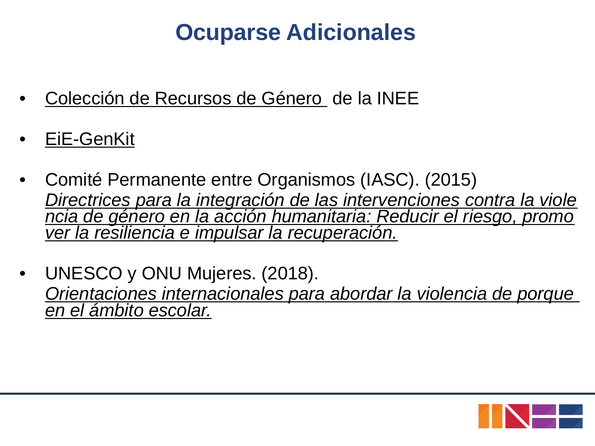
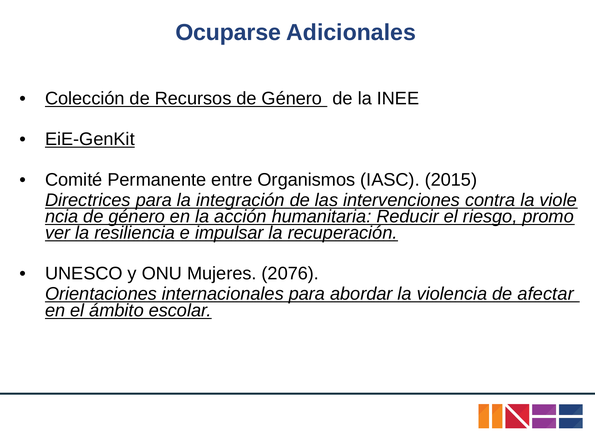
2018: 2018 -> 2076 (290, 274)
porque: porque -> afectar (546, 294)
